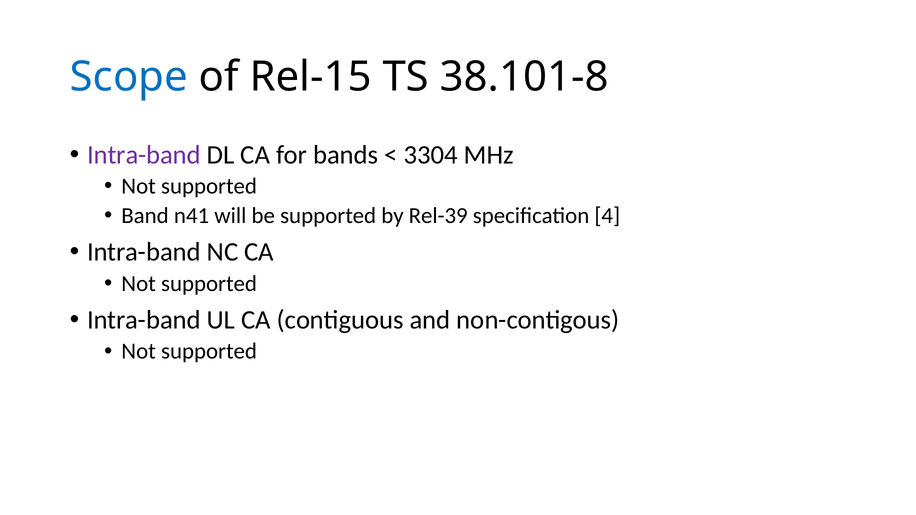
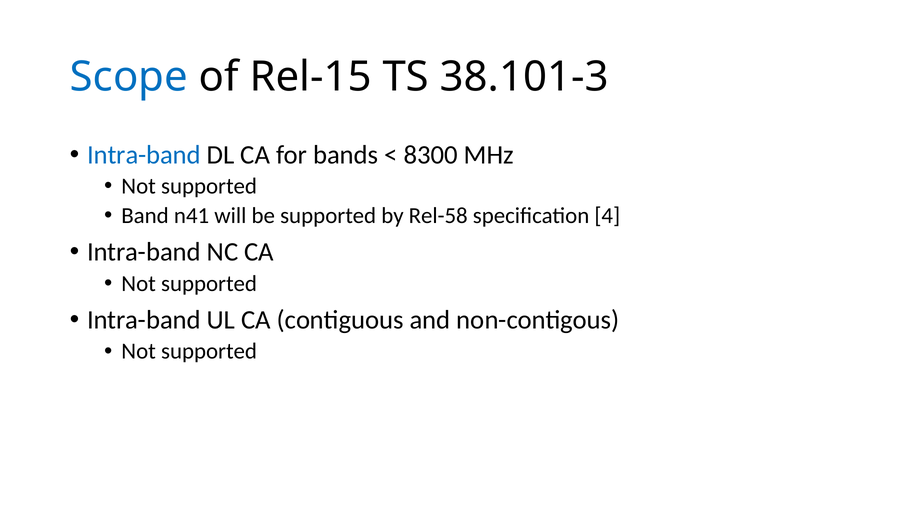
38.101-8: 38.101-8 -> 38.101-3 (524, 77)
Intra-band colour: purple -> blue (144, 155)
3304: 3304 -> 8300 (431, 155)
Rel-39: Rel-39 -> Rel-58 (438, 216)
